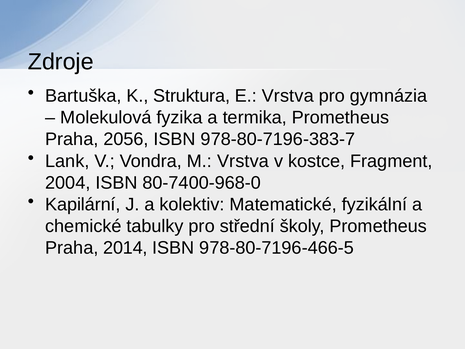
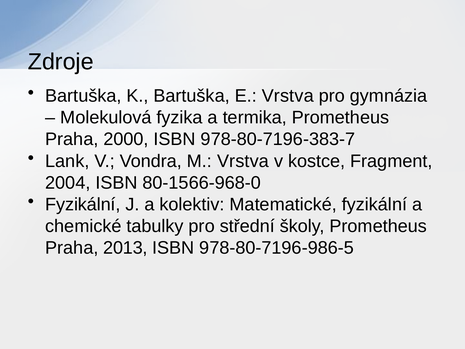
K Struktura: Struktura -> Bartuška (192, 96)
2056: 2056 -> 2000 (126, 139)
80-7400-968-0: 80-7400-968-0 -> 80-1566-968-0 (202, 183)
Kapilární: Kapilární -> Fyzikální (83, 204)
2014: 2014 -> 2013 (125, 248)
978-80-7196-466-5: 978-80-7196-466-5 -> 978-80-7196-986-5 (277, 248)
